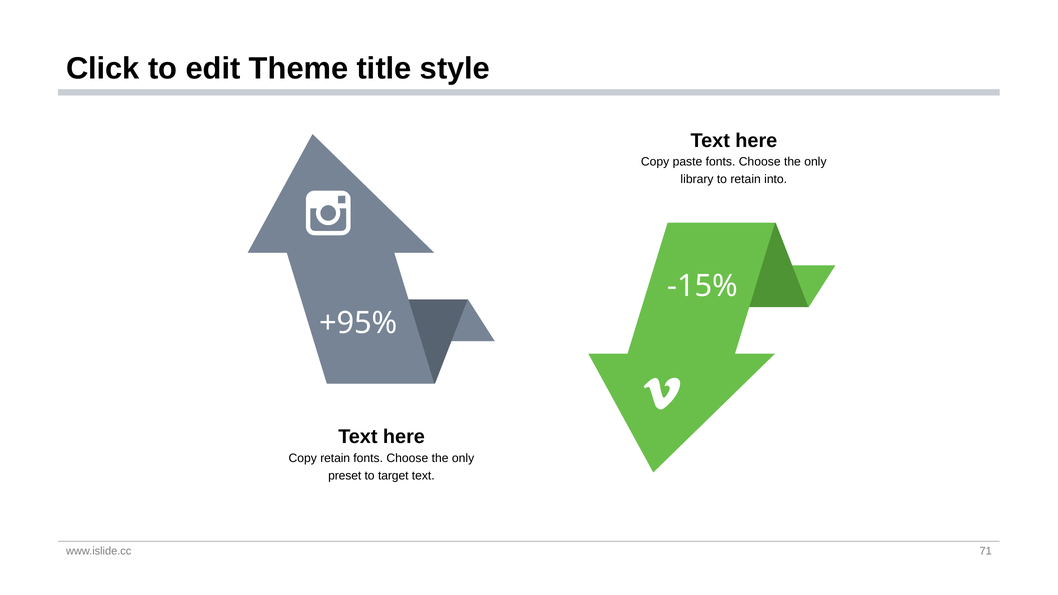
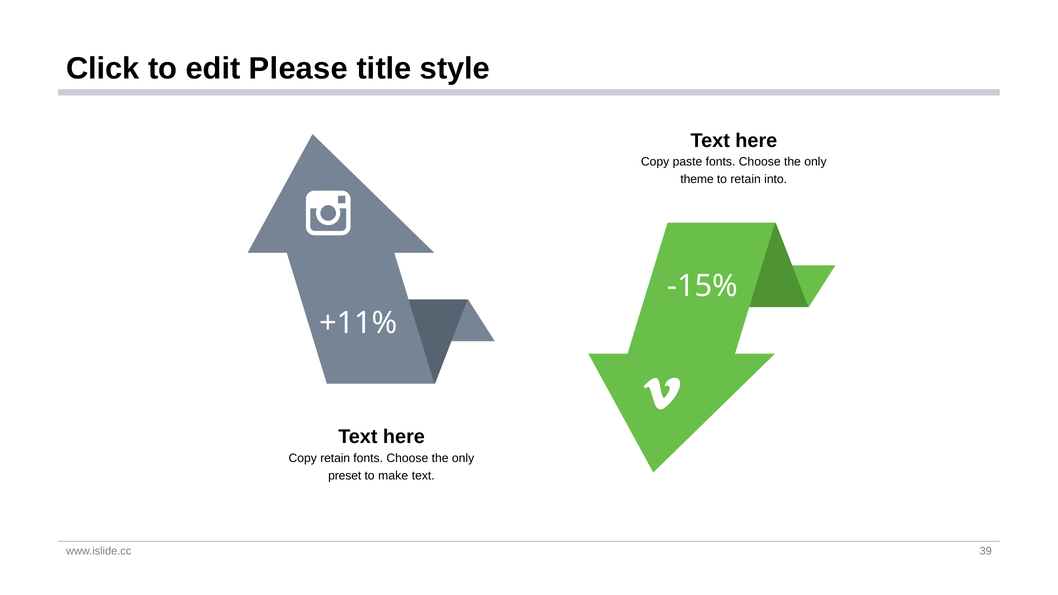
Theme: Theme -> Please (298, 68)
library: library -> theme (697, 179)
+95%: +95% -> +11% (358, 323)
target: target -> make (393, 476)
71: 71 -> 39 (986, 551)
